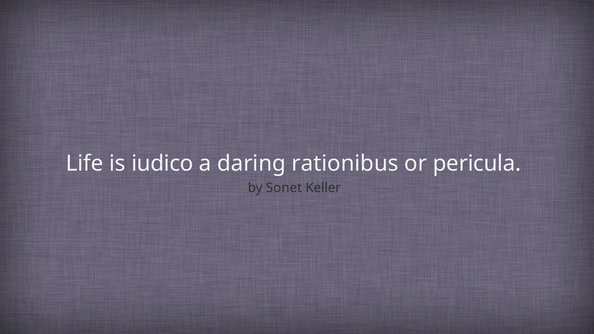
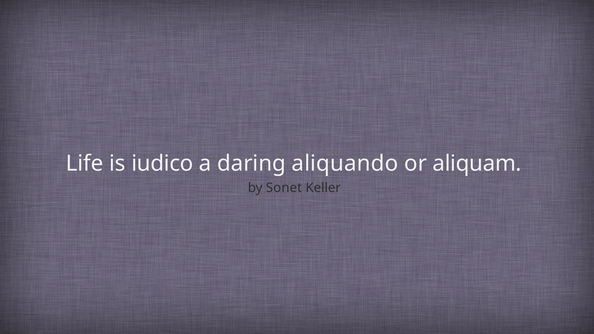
rationibus: rationibus -> aliquando (345, 164)
pericula: pericula -> aliquam (477, 164)
